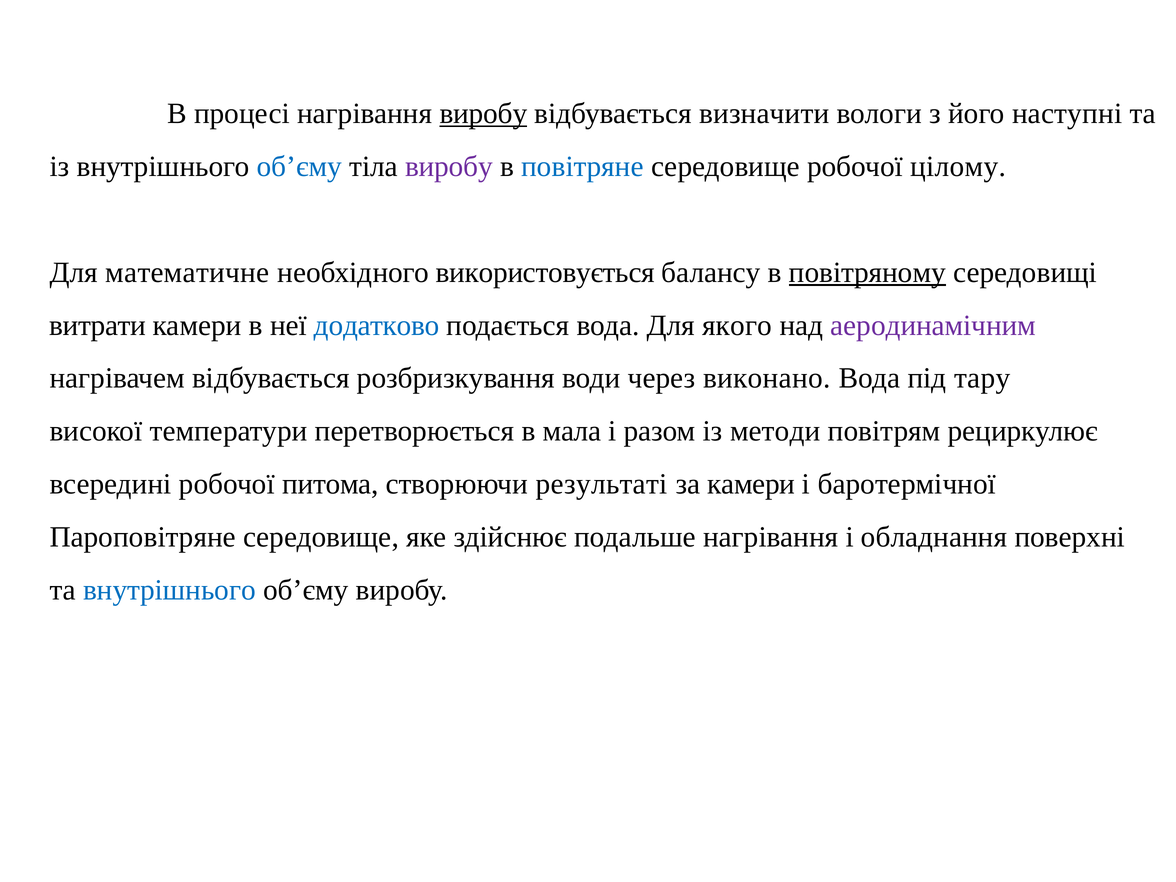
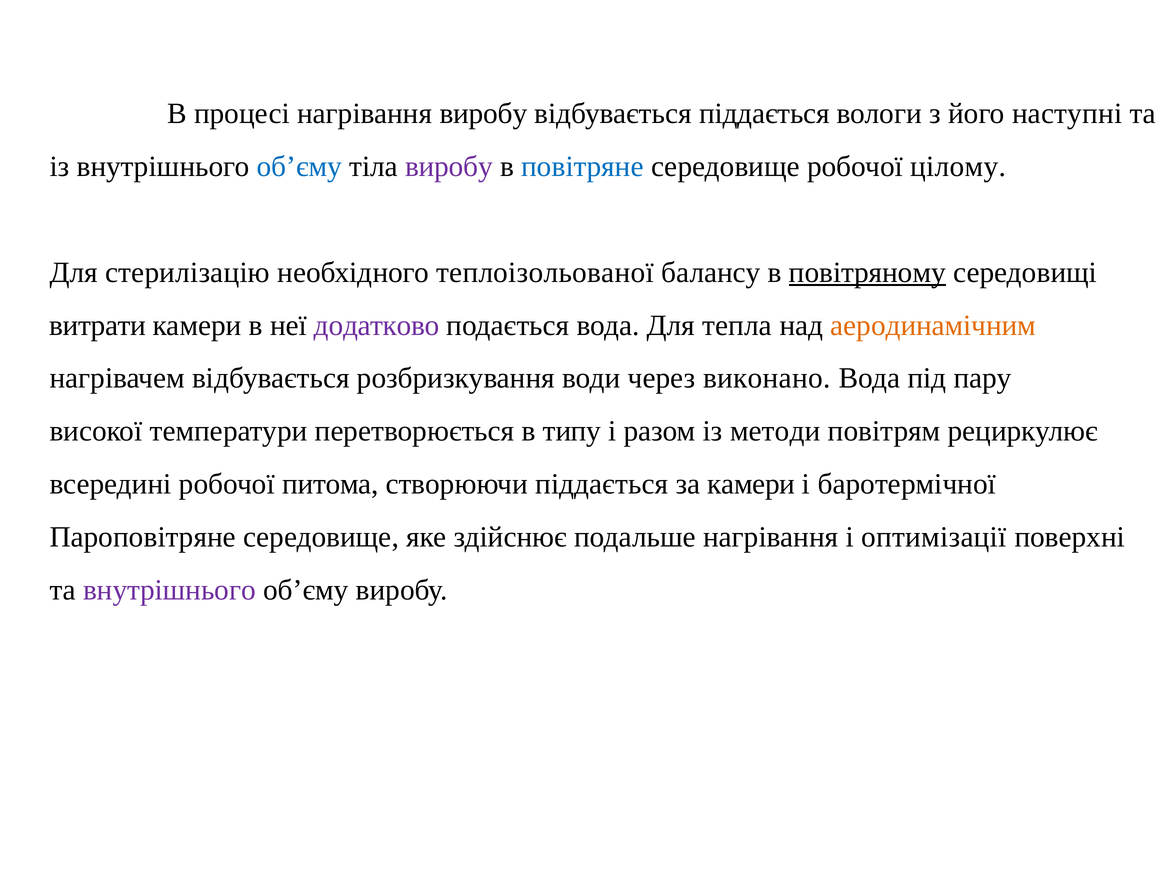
виробу underline: present -> none (483, 114)
відбувається визначити: визначити -> піддається (764, 114)
математичне: математичне -> стерилізацію (187, 272)
використовується: використовується -> теплоізольованої (545, 272)
додатково colour: blue -> purple (377, 325)
якого: якого -> тепла (737, 325)
аеродинамічним colour: purple -> orange (933, 325)
тару: тару -> пару (983, 378)
мала: мала -> типу (572, 431)
створюючи результаті: результаті -> піддається (602, 484)
обладнання: обладнання -> оптимізації (934, 537)
внутрішнього colour: blue -> purple (169, 590)
